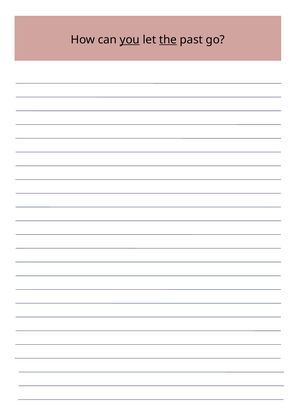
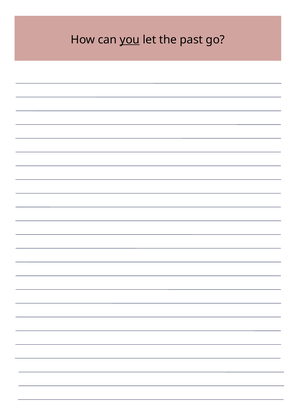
the underline: present -> none (168, 40)
